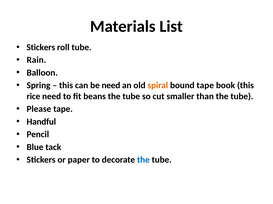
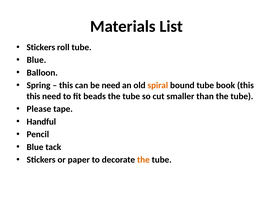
Rain: Rain -> Blue (36, 60)
bound tape: tape -> tube (205, 86)
rice: rice -> this (33, 97)
beans: beans -> beads (95, 97)
the colour: blue -> orange (143, 160)
